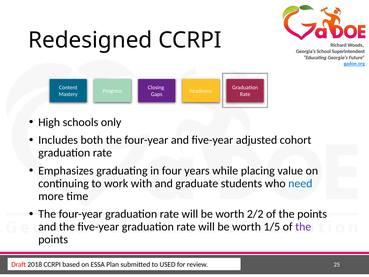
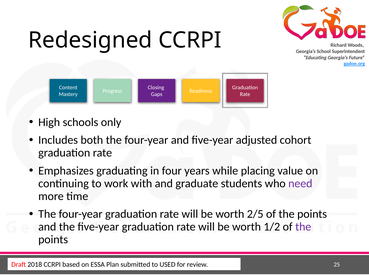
need colour: blue -> purple (300, 183)
2/2: 2/2 -> 2/5 (255, 214)
1/5: 1/5 -> 1/2 (272, 227)
